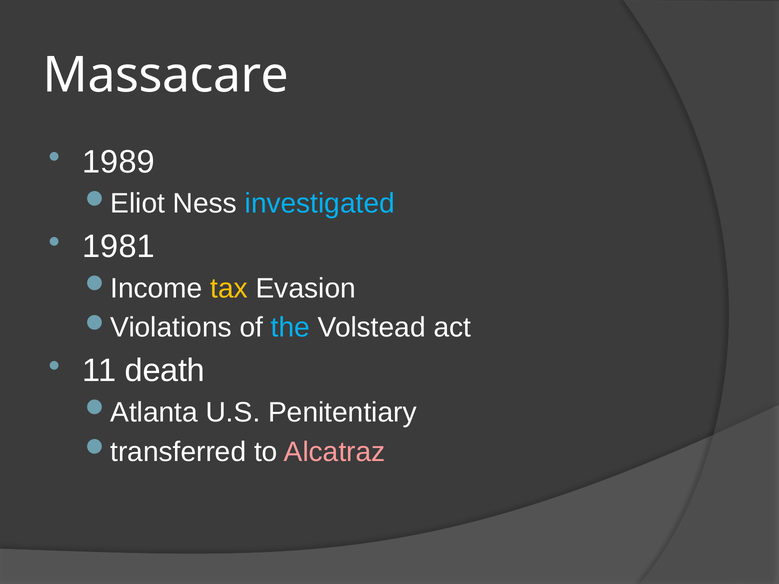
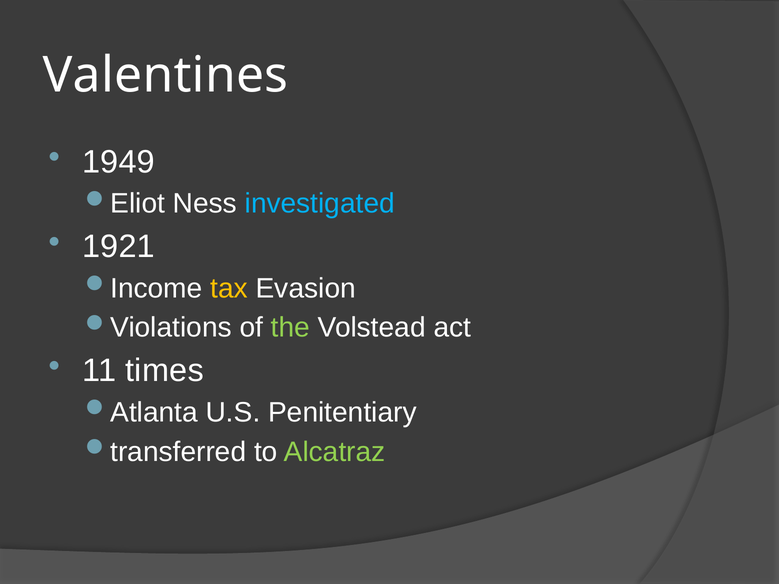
Massacare: Massacare -> Valentines (166, 76)
1989: 1989 -> 1949 (119, 162)
1981: 1981 -> 1921 (119, 247)
the colour: light blue -> light green (290, 328)
death: death -> times (165, 371)
Alcatraz colour: pink -> light green (335, 452)
